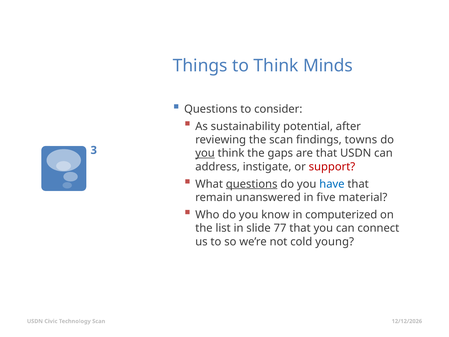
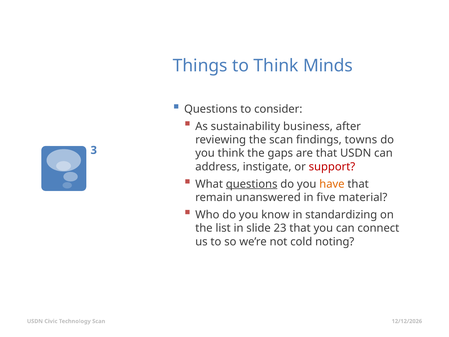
potential: potential -> business (308, 126)
you underline: present -> none (205, 153)
have colour: blue -> orange (332, 184)
computerized: computerized -> standardizing (341, 215)
77: 77 -> 23 (280, 228)
young: young -> noting (335, 241)
